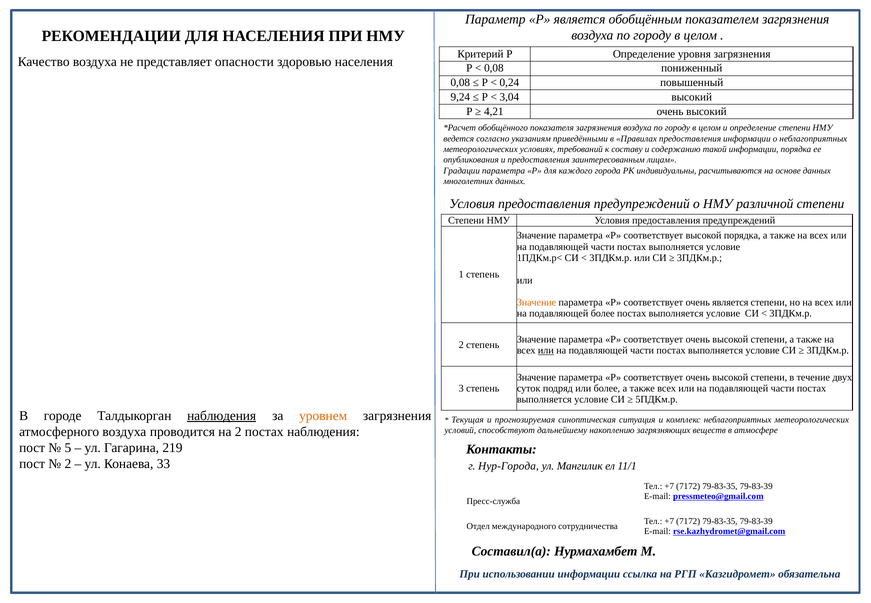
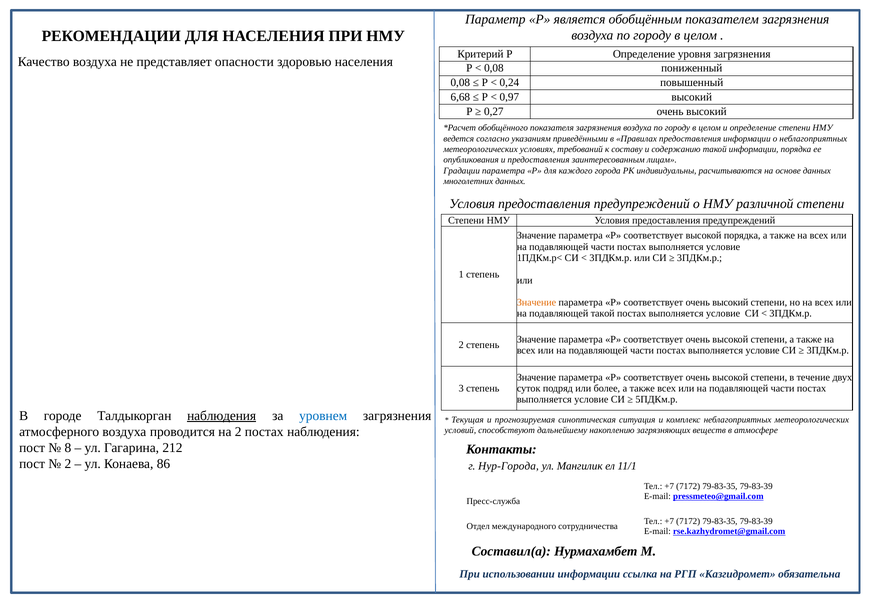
9,24: 9,24 -> 6,68 (460, 97)
3,04: 3,04 -> 0,97 (509, 97)
4,21: 4,21 -> 0,27 (494, 111)
соответствует очень является: является -> высокий (730, 302)
подавляющей более: более -> такой (603, 314)
или underline: present -> none (546, 350)
уровнем colour: orange -> blue (323, 416)
5: 5 -> 8 (68, 448)
219: 219 -> 212 (172, 448)
33: 33 -> 86 (163, 464)
